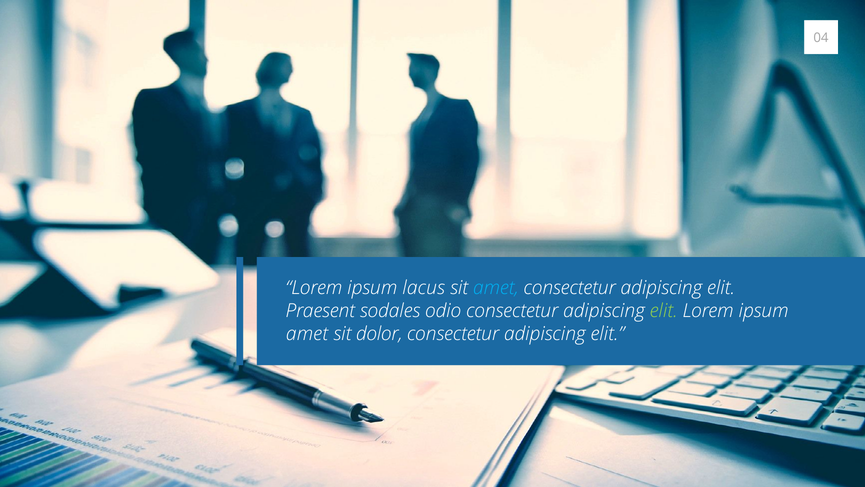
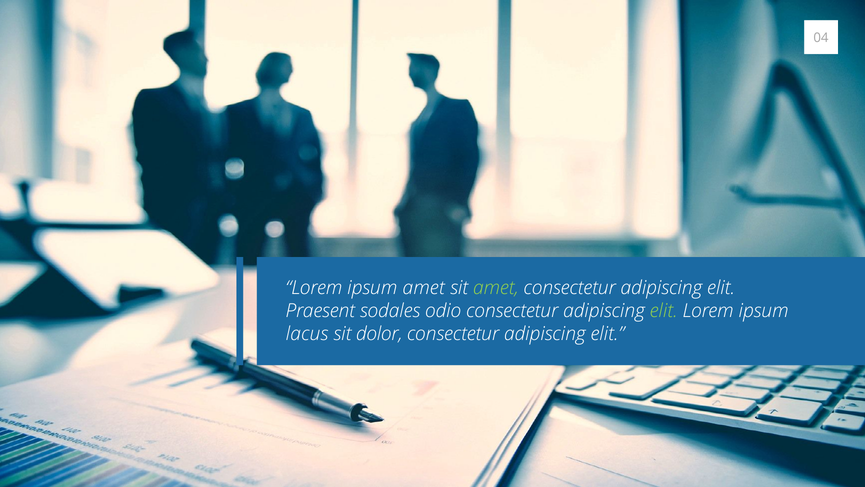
ipsum lacus: lacus -> amet (424, 287)
amet colour: light blue -> light green (496, 287)
amet: amet -> lacus (307, 334)
